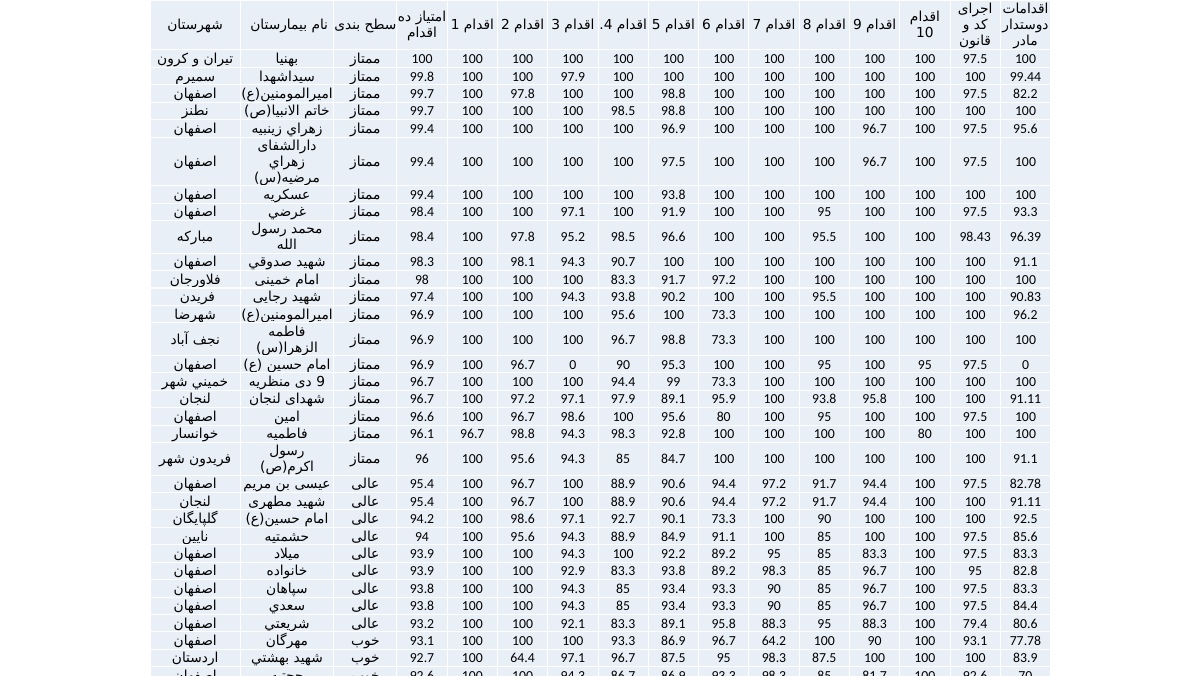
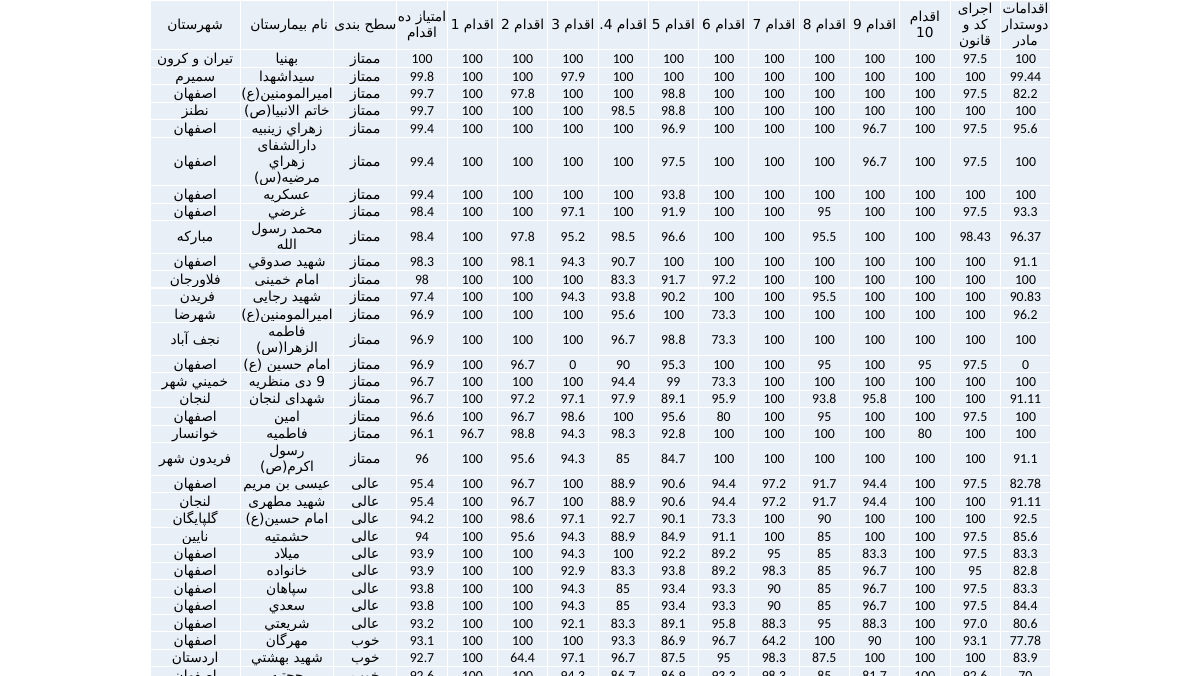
96.39: 96.39 -> 96.37 (1025, 237)
79.4: 79.4 -> 97.0 (975, 623)
